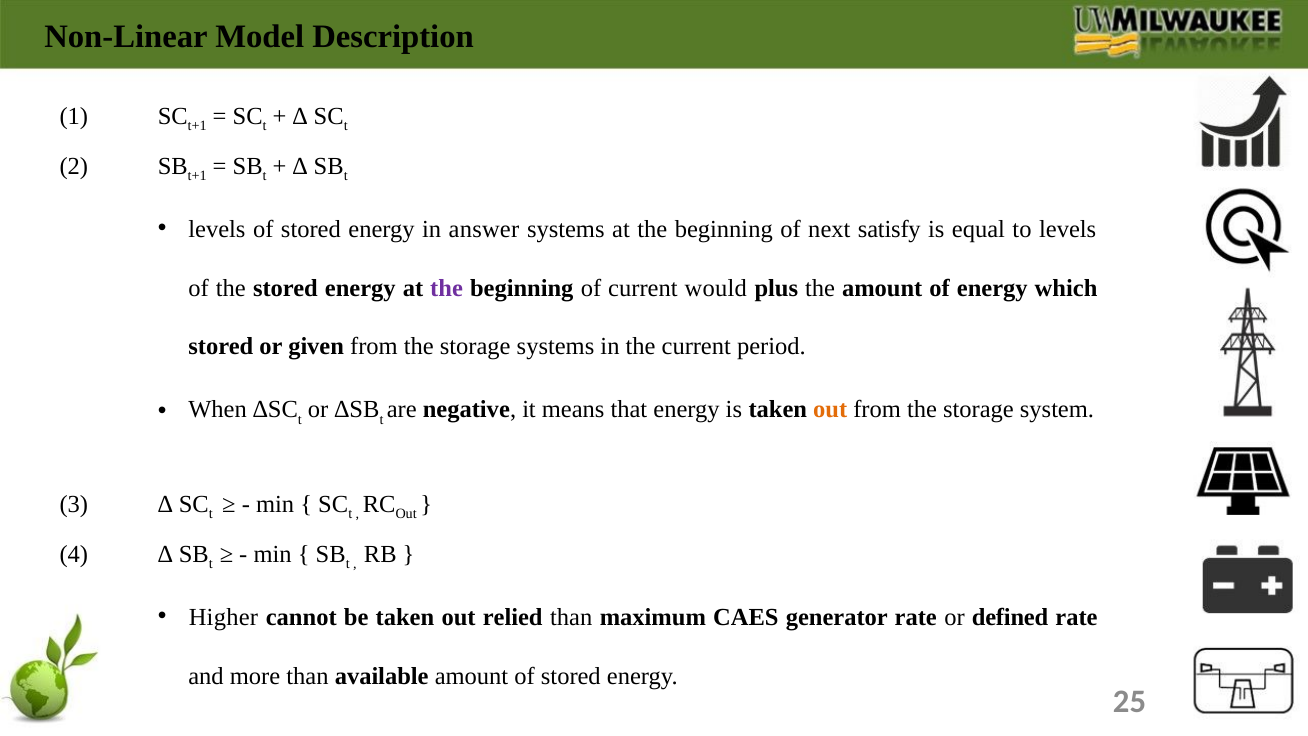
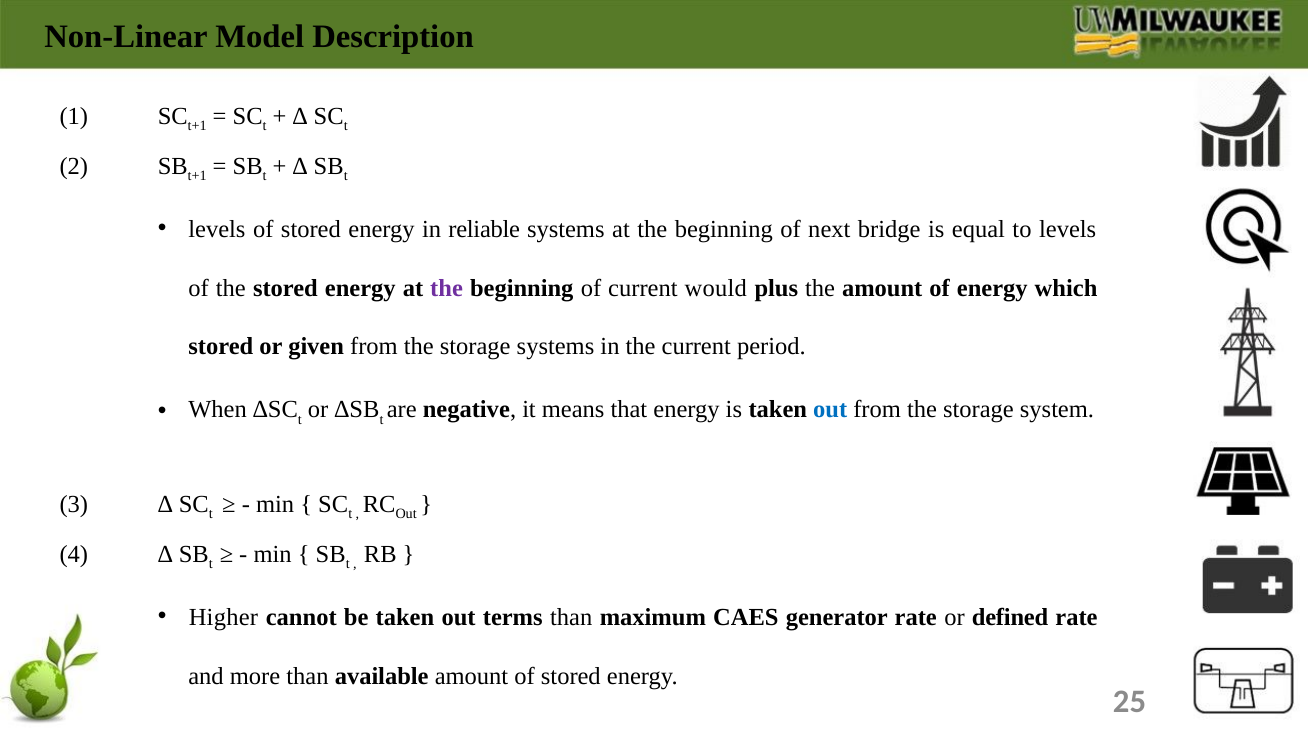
answer: answer -> reliable (484, 229)
satisfy: satisfy -> bridge (889, 229)
out colour: orange -> blue (830, 410)
relied: relied -> terms (513, 617)
